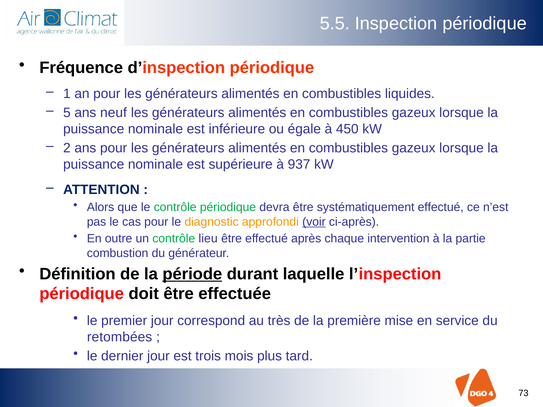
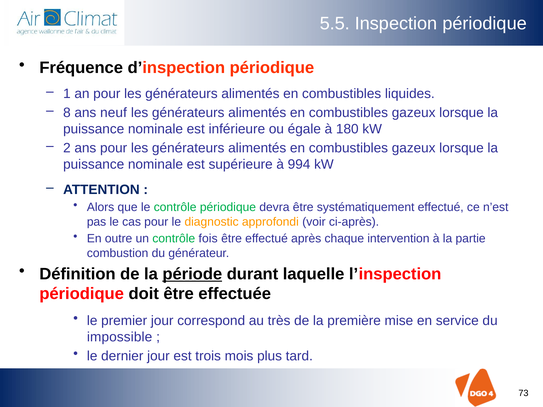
5: 5 -> 8 (67, 113)
450: 450 -> 180 (347, 129)
937: 937 -> 994 (299, 164)
voir underline: present -> none (314, 222)
lieu: lieu -> fois (208, 239)
retombées: retombées -> impossible (120, 337)
